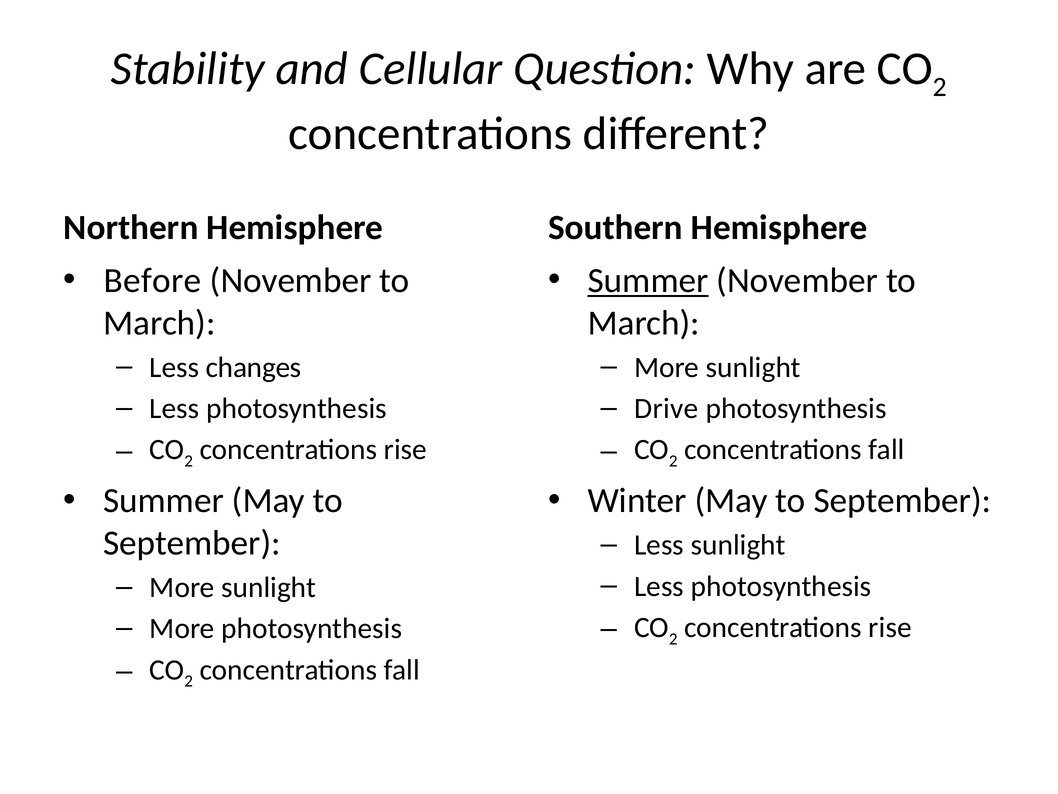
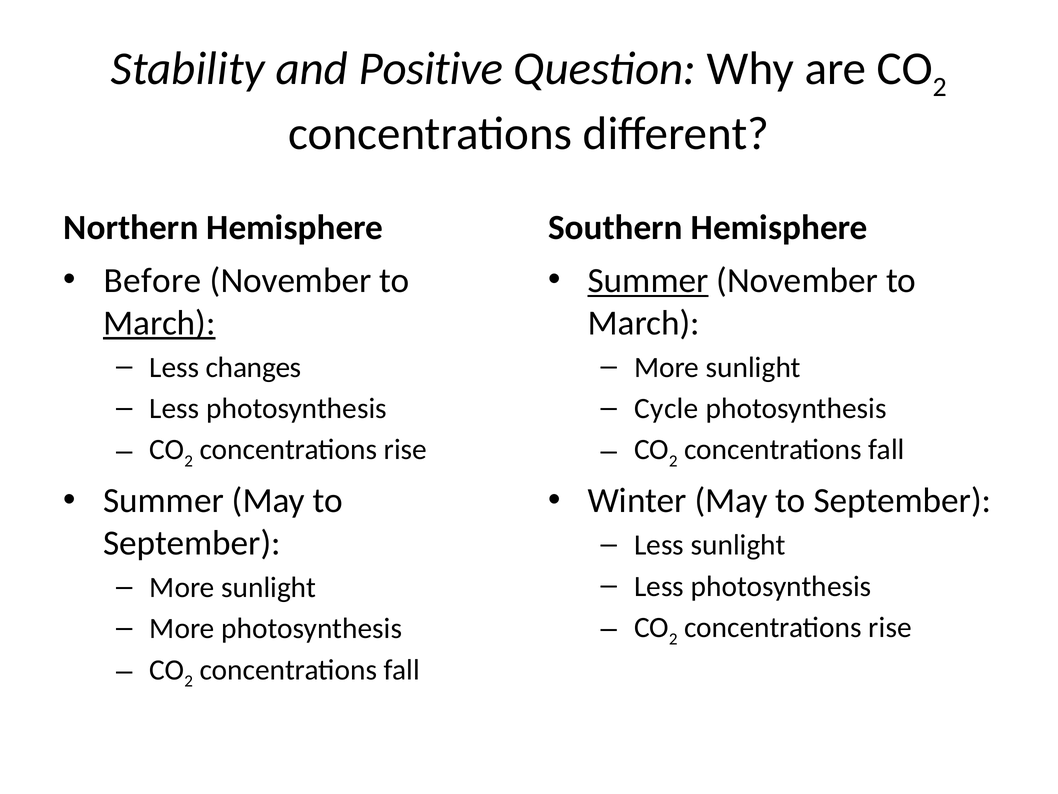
Cellular: Cellular -> Positive (431, 69)
March underline: none -> present (159, 323)
Drive: Drive -> Cycle (666, 408)
